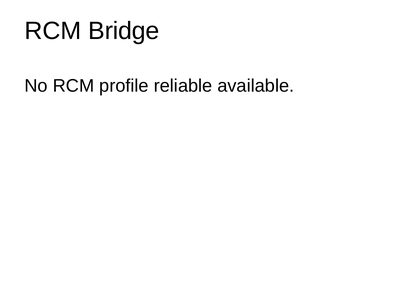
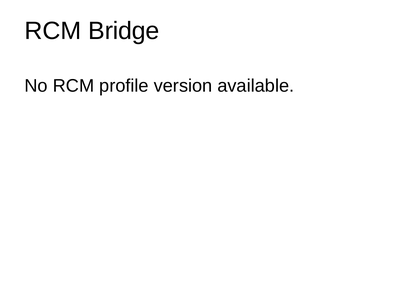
reliable: reliable -> version (183, 86)
